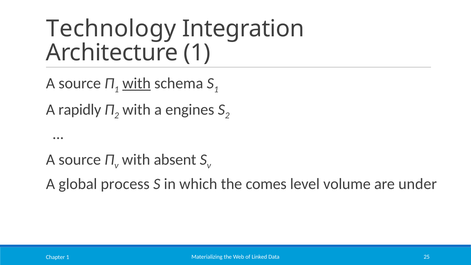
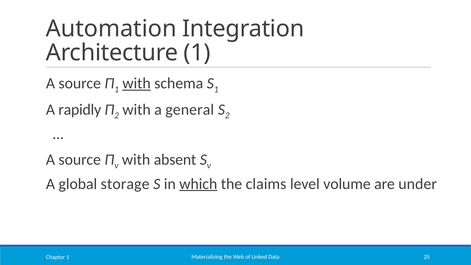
Technology: Technology -> Automation (111, 29)
engines: engines -> general (190, 109)
process: process -> storage (125, 184)
which underline: none -> present (198, 184)
comes: comes -> claims (266, 184)
